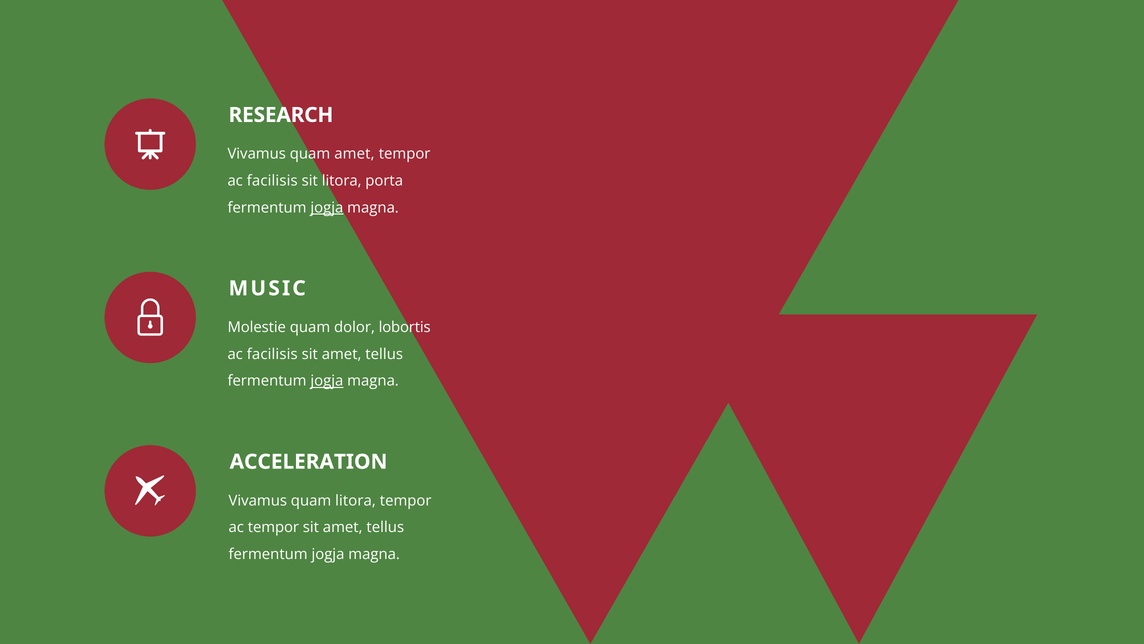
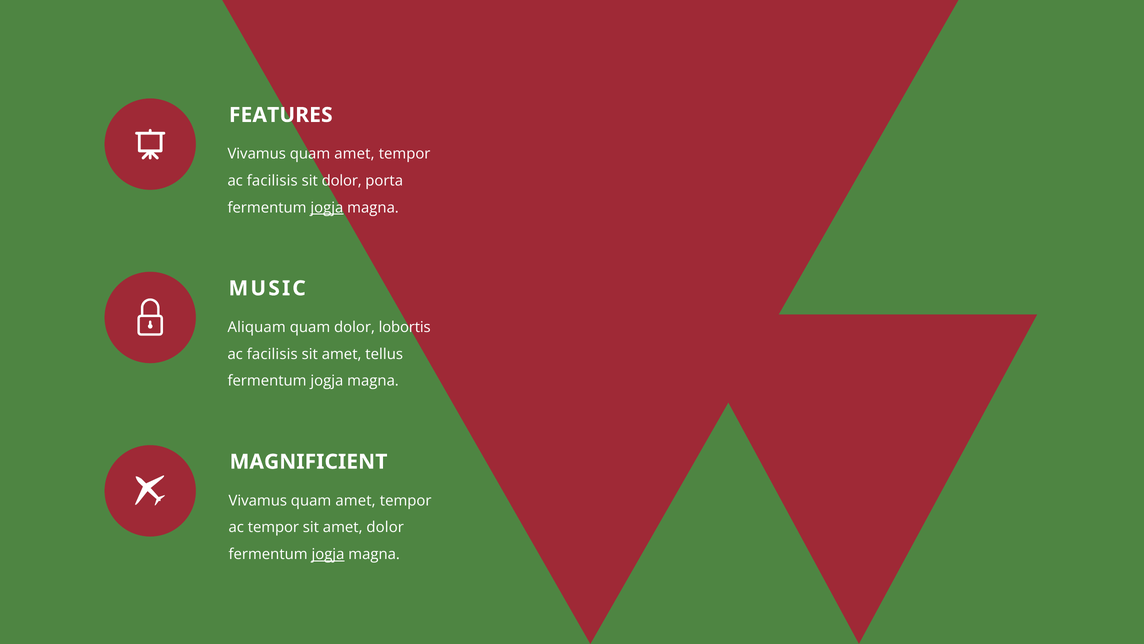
RESEARCH: RESEARCH -> FEATURES (281, 115)
sit litora: litora -> dolor (342, 181)
Molestie: Molestie -> Aliquam (257, 327)
jogja underline: present -> none (327, 381)
ACCELERATION: ACCELERATION -> MAGNIFICIENT (308, 461)
litora: litora -> amet (355, 500)
tellus: tellus -> dolor (385, 527)
jogja underline: none -> present (328, 554)
